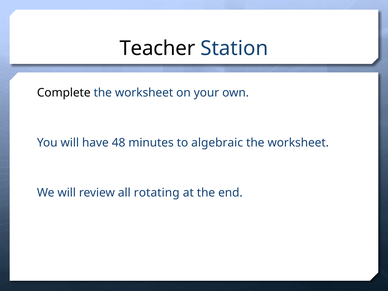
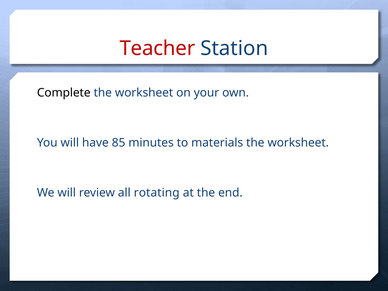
Teacher colour: black -> red (157, 48)
48: 48 -> 85 (119, 143)
algebraic: algebraic -> materials (217, 143)
